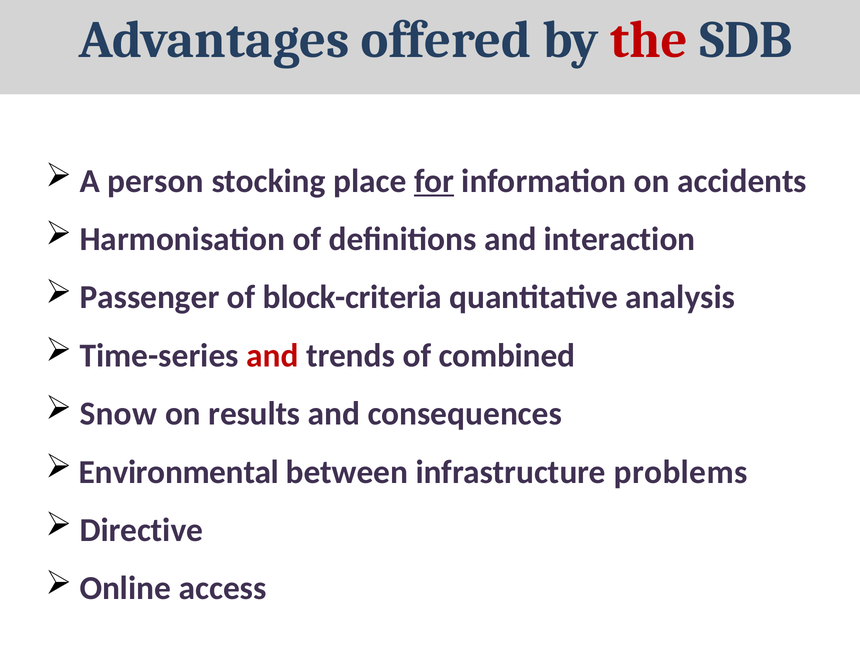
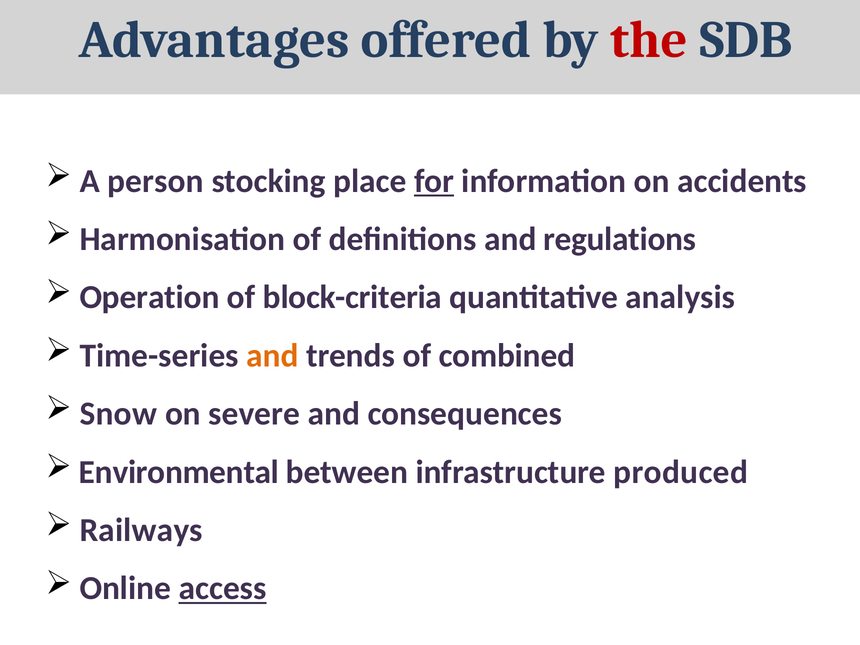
interaction: interaction -> regulations (620, 239)
Passenger: Passenger -> Operation (150, 297)
and colour: red -> orange (272, 356)
results: results -> severe (254, 414)
problems: problems -> produced (681, 472)
Directive: Directive -> Railways (141, 530)
access underline: none -> present (223, 588)
